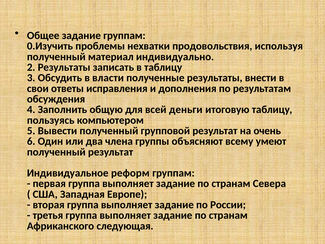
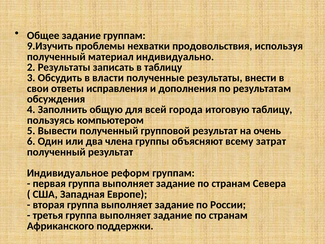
0.Изучить: 0.Изучить -> 9.Изучить (50, 46)
деньги: деньги -> города (186, 109)
умеют: умеют -> затрат (271, 141)
следующая: следующая -> поддержки (125, 226)
